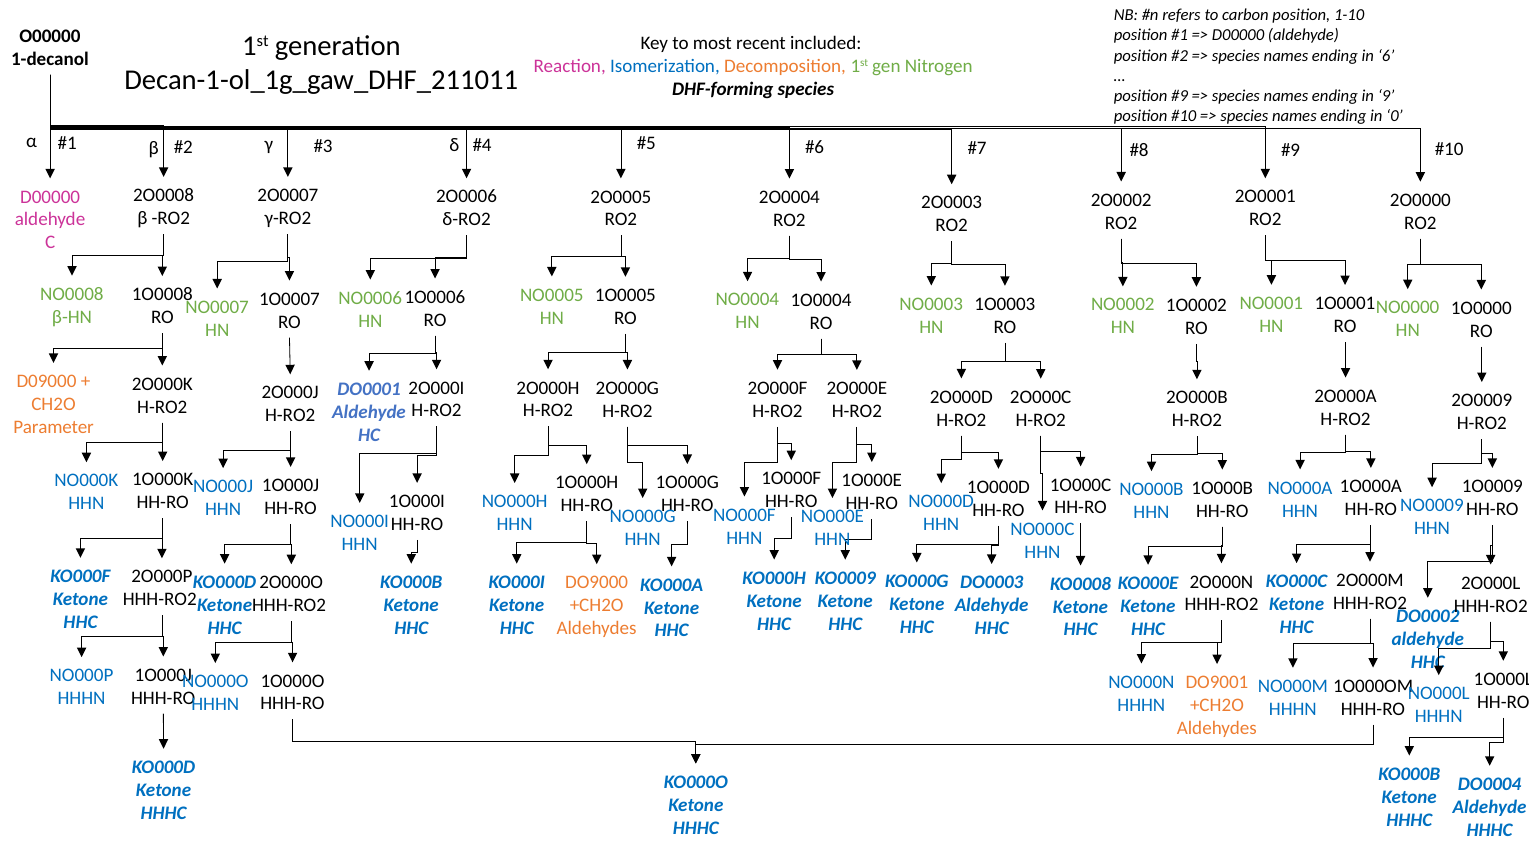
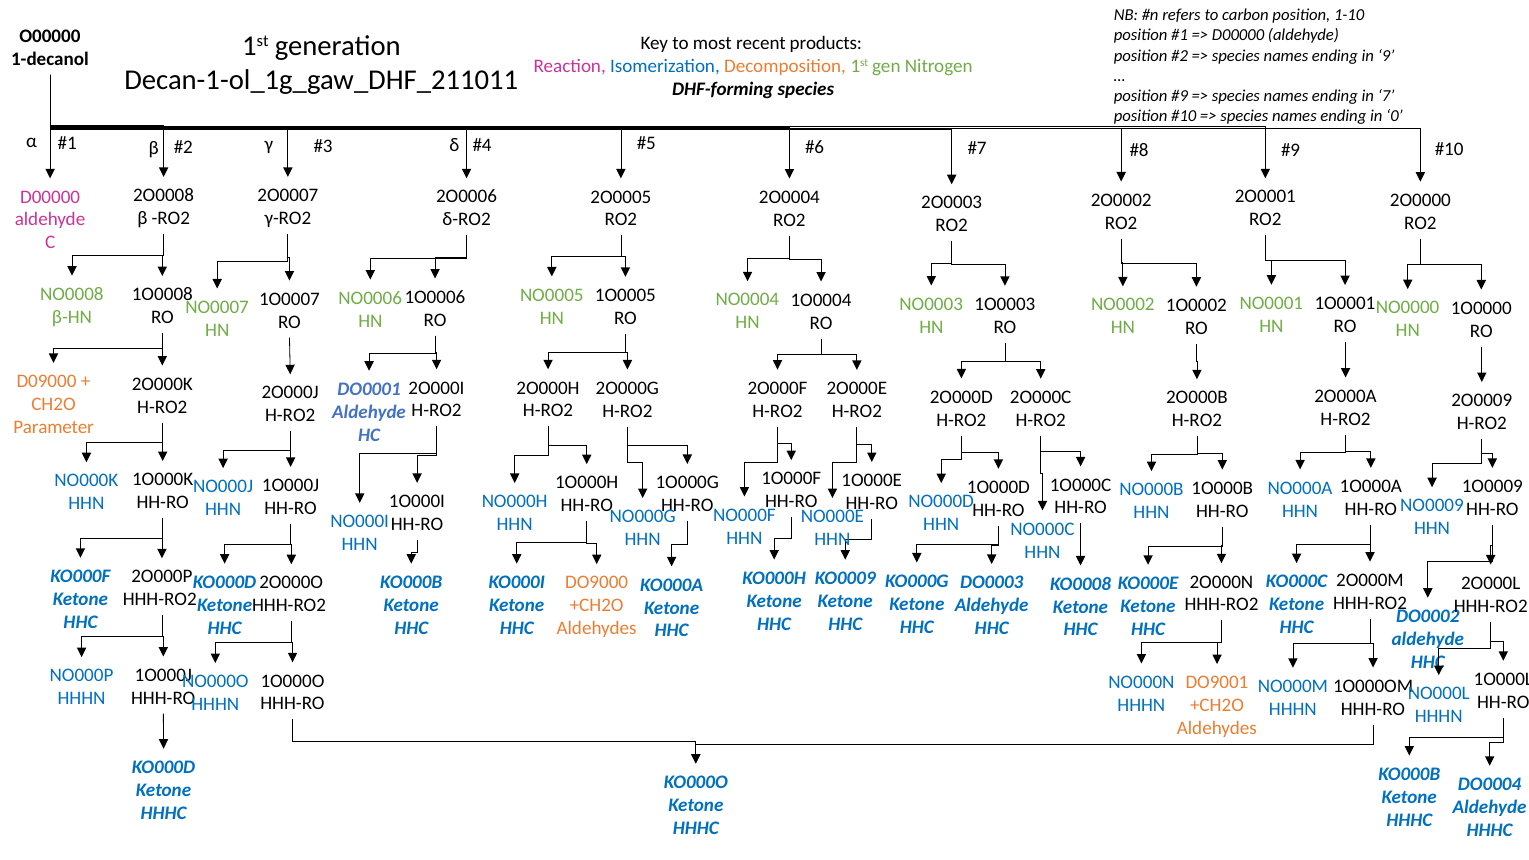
included: included -> products (826, 43)
6: 6 -> 9 (1386, 56)
9: 9 -> 7 (1386, 96)
